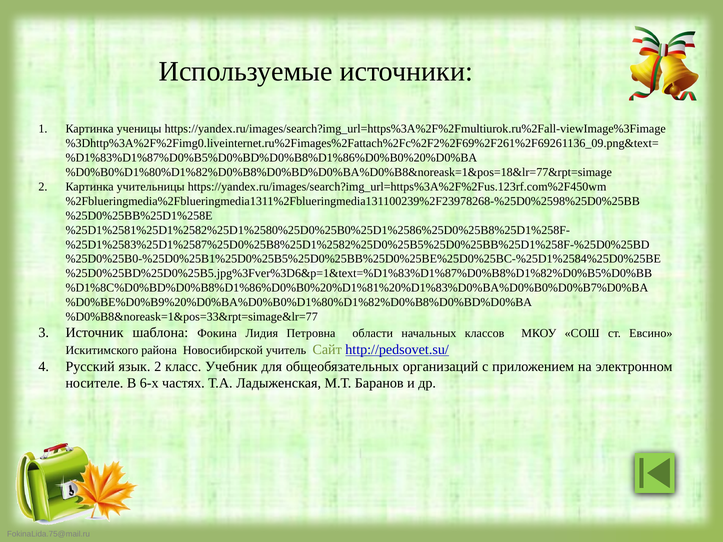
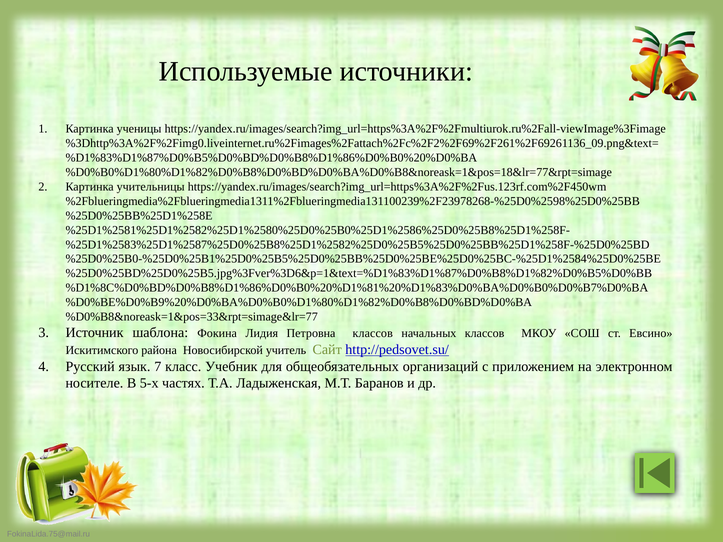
Петровна области: области -> классов (373, 333)
язык 2: 2 -> 7 (158, 367)
6-х: 6-х -> 5-х (149, 383)
